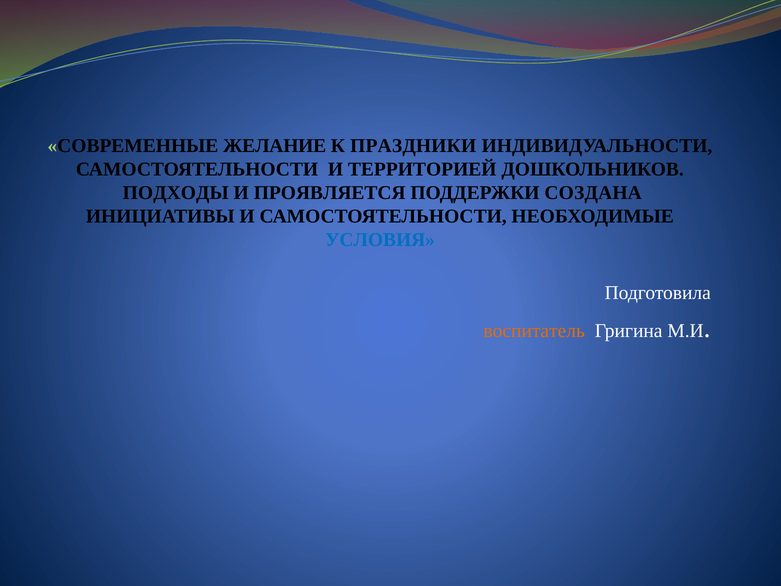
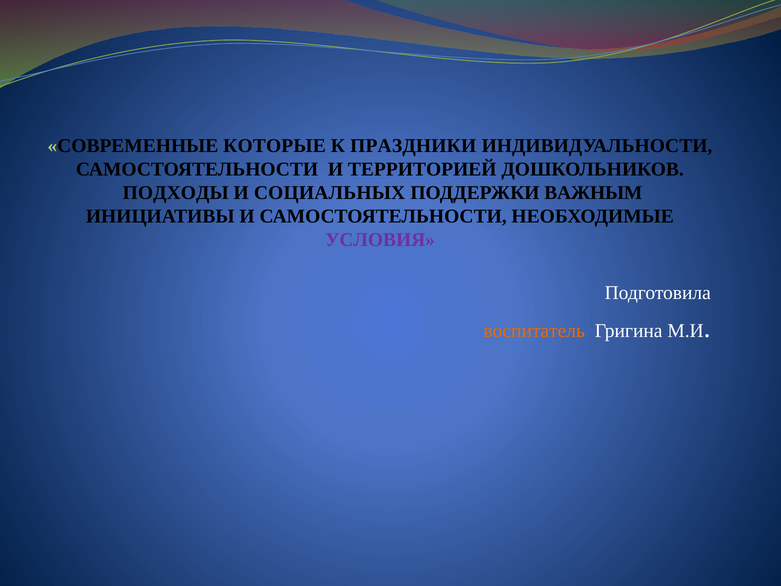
ЖЕЛАНИЕ: ЖЕЛАНИЕ -> КОТОРЫЕ (274, 146)
ПРОЯВЛЯЕТСЯ: ПРОЯВЛЯЕТСЯ -> СОЦИАЛЬНЫХ (330, 193)
СОЗДАНА: СОЗДАНА -> ВАЖНЫМ (593, 193)
УСЛОВИЯ colour: blue -> purple (380, 240)
